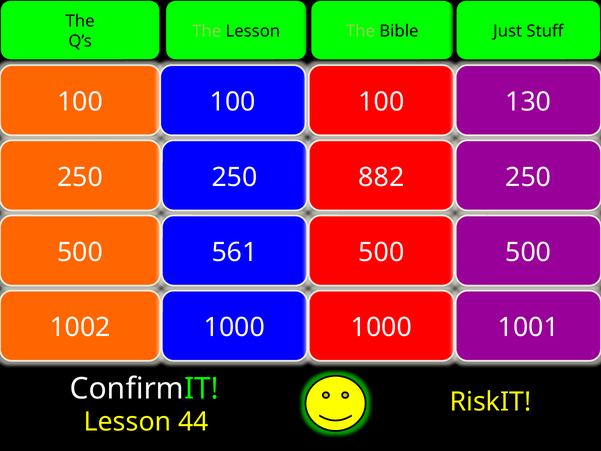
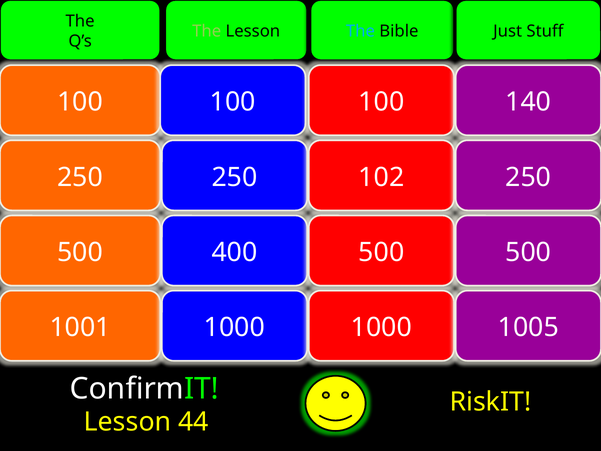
The colour: light green -> light blue (360, 31)
130: 130 -> 140 (528, 102)
882: 882 -> 102 (381, 177)
561: 561 -> 400 (234, 252)
1002: 1002 -> 1001 (80, 327)
1001: 1001 -> 1005 (528, 327)
